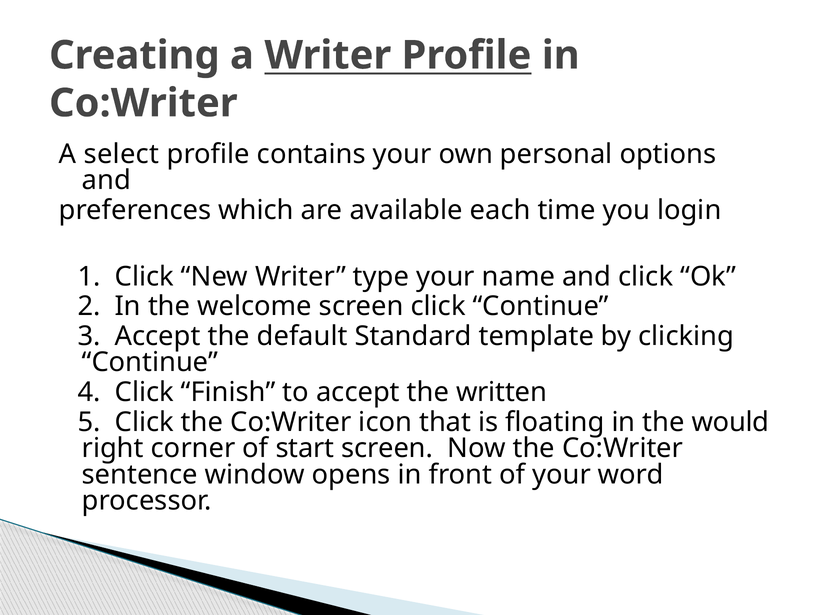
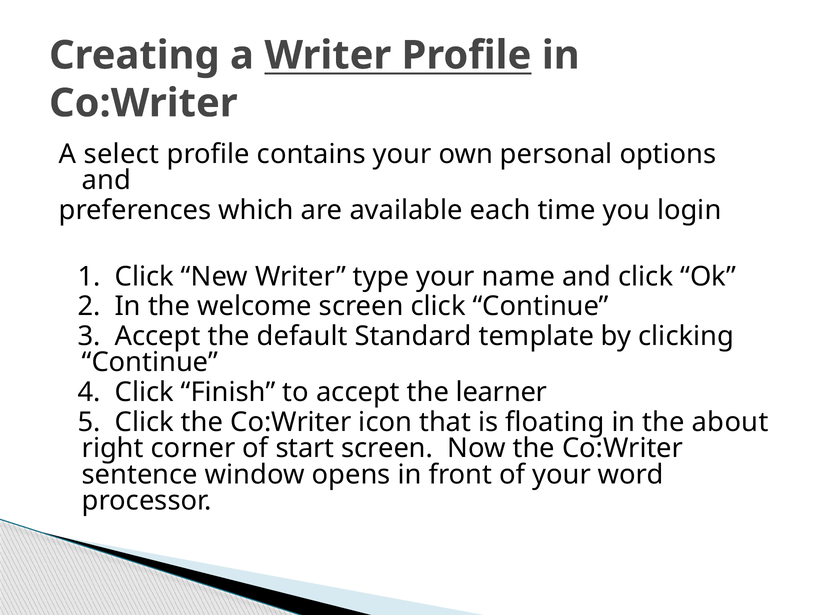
written: written -> learner (502, 392)
would: would -> about (730, 422)
